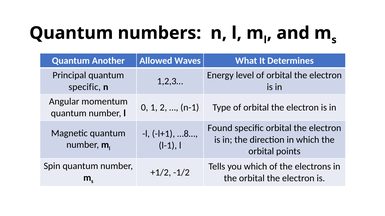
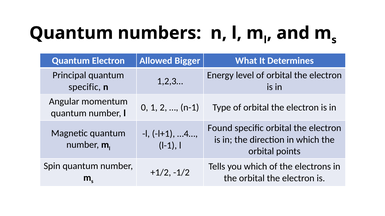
Quantum Another: Another -> Electron (108, 61)
Waves: Waves -> Bigger (187, 61)
…8…: …8… -> …4… (187, 134)
